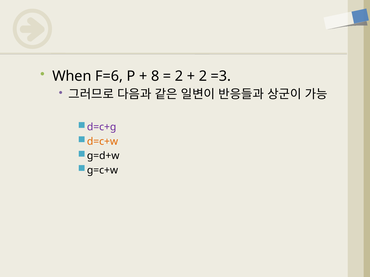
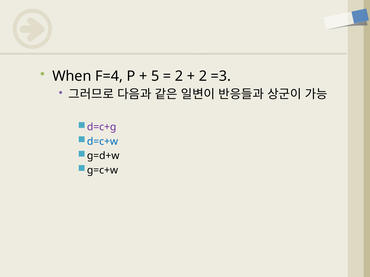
F=6: F=6 -> F=4 (109, 76)
8: 8 -> 5 (155, 76)
d=c+w colour: orange -> blue (102, 142)
